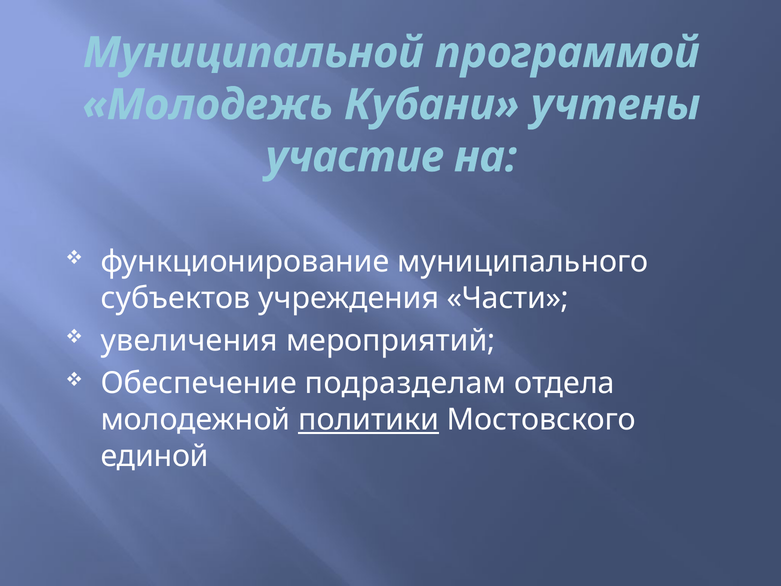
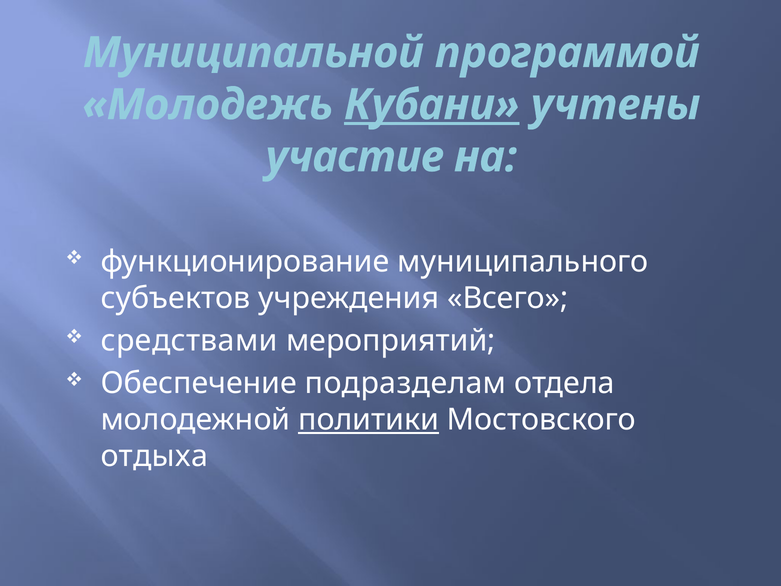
Кубани underline: none -> present (432, 105)
Части: Части -> Всего (508, 298)
увеличения: увеличения -> средствами (189, 341)
единой: единой -> отдыха (154, 456)
